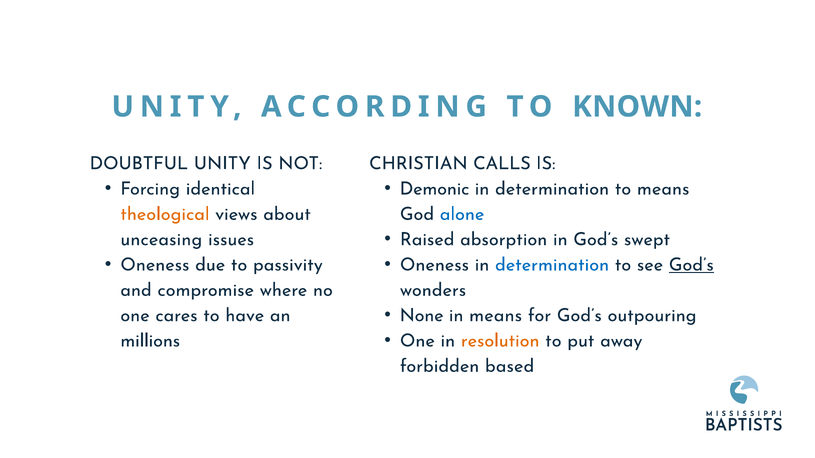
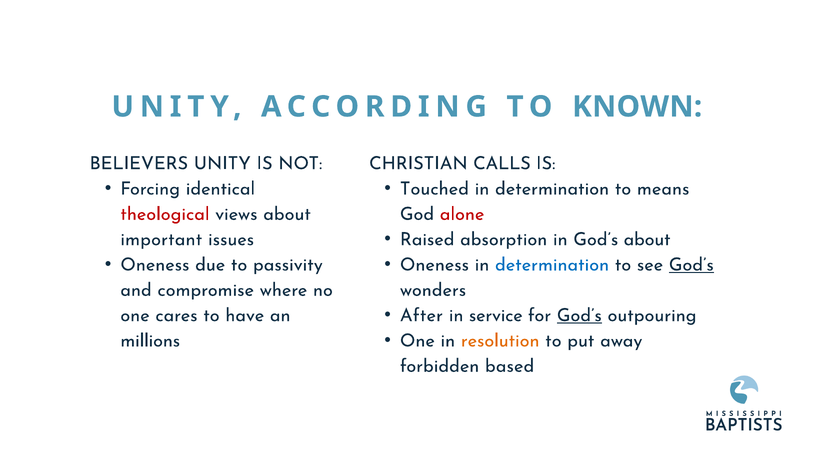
DOUBTFUL: DOUBTFUL -> BELIEVERS (139, 163)
Demonic: Demonic -> Touched (434, 189)
theological colour: orange -> red (165, 214)
alone colour: blue -> red (462, 214)
God’s swept: swept -> about (647, 239)
unceasing: unceasing -> important (161, 239)
None: None -> After (421, 315)
in means: means -> service (496, 315)
God’s underline: none -> present (579, 315)
